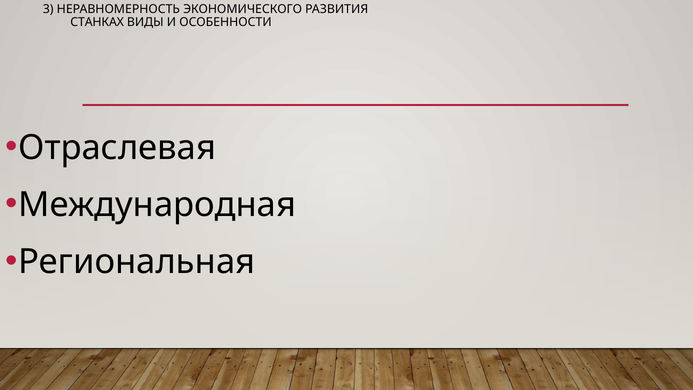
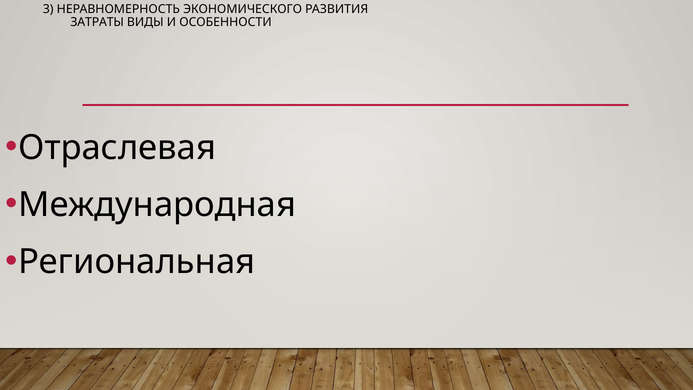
СТАНКАХ: СТАНКАХ -> ЗАТРАТЫ (97, 22)
